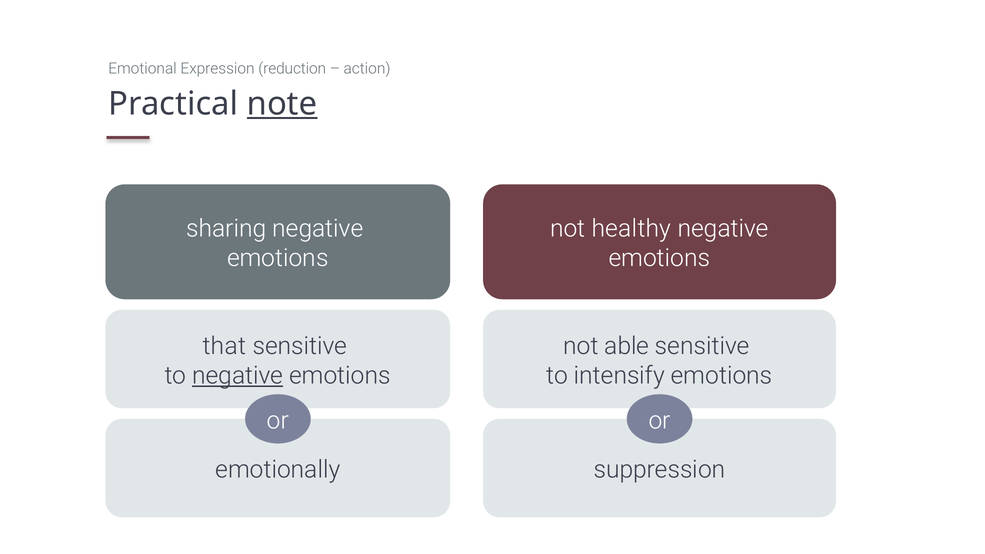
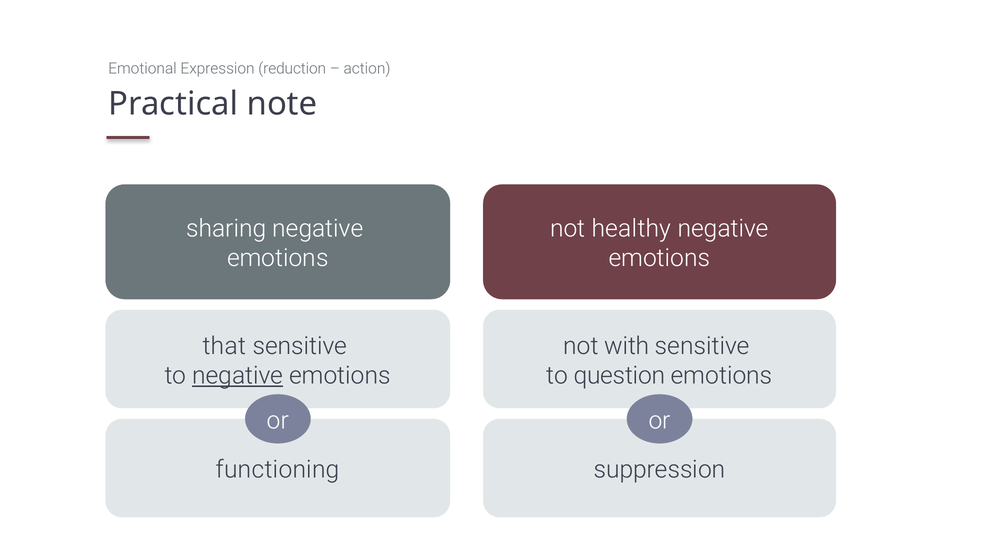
note underline: present -> none (282, 104)
able: able -> with (627, 346)
intensify: intensify -> question (619, 376)
emotionally: emotionally -> functioning (278, 470)
